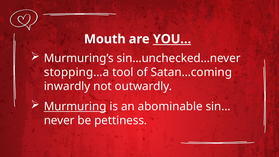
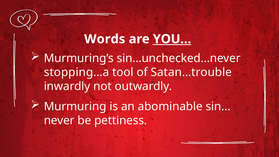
Mouth: Mouth -> Words (105, 39)
Satan…coming: Satan…coming -> Satan…trouble (191, 72)
Murmuring underline: present -> none (75, 106)
